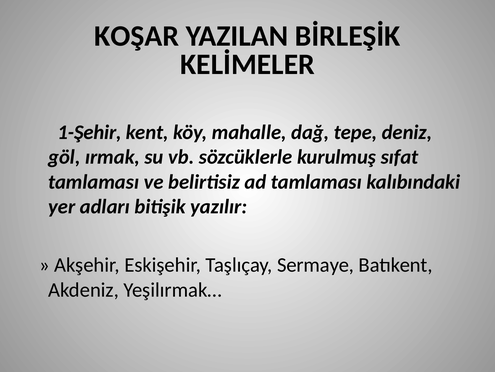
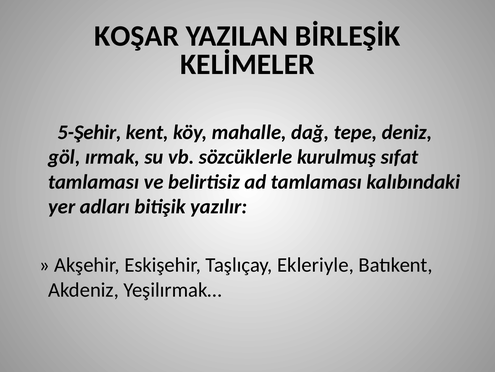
1-Şehir: 1-Şehir -> 5-Şehir (90, 132)
Sermaye: Sermaye -> Ekleriyle (315, 265)
